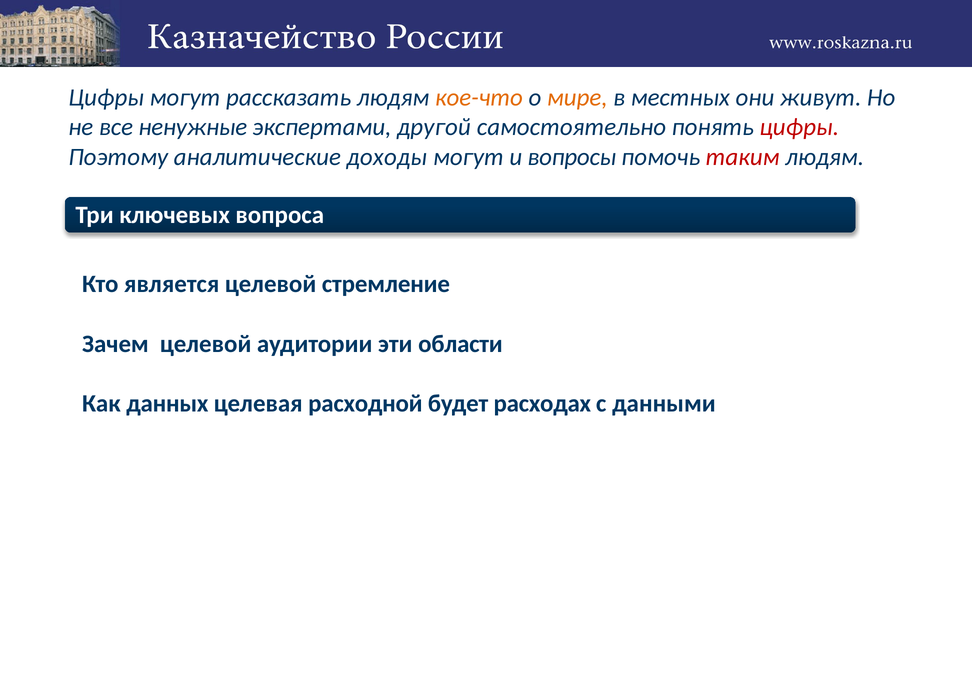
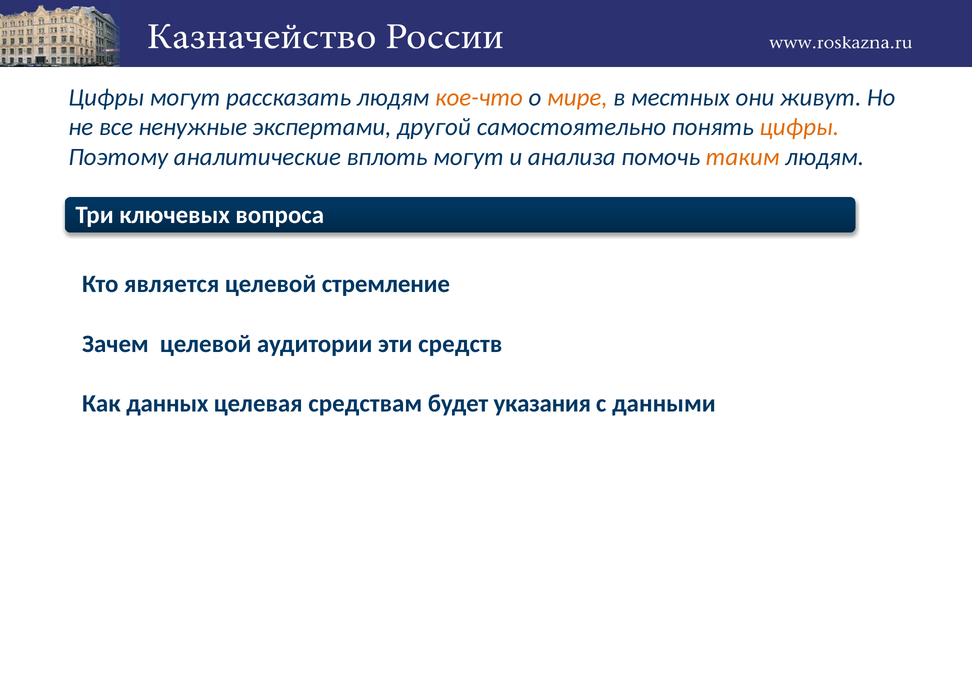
цифры colour: red -> orange (799, 127)
доходы: доходы -> вплоть (387, 157)
вопросы: вопросы -> анализа (572, 157)
таким colour: red -> orange (743, 157)
области: области -> средств (460, 344)
расходной: расходной -> средствам (365, 404)
расходах: расходах -> указания (542, 404)
